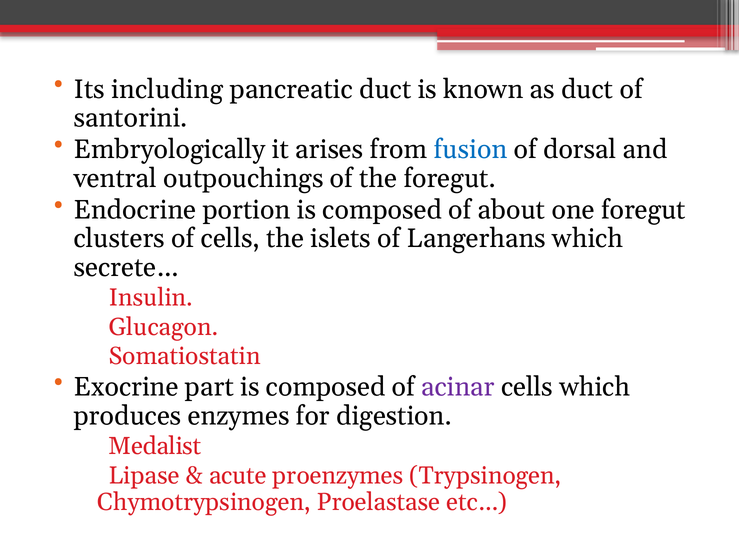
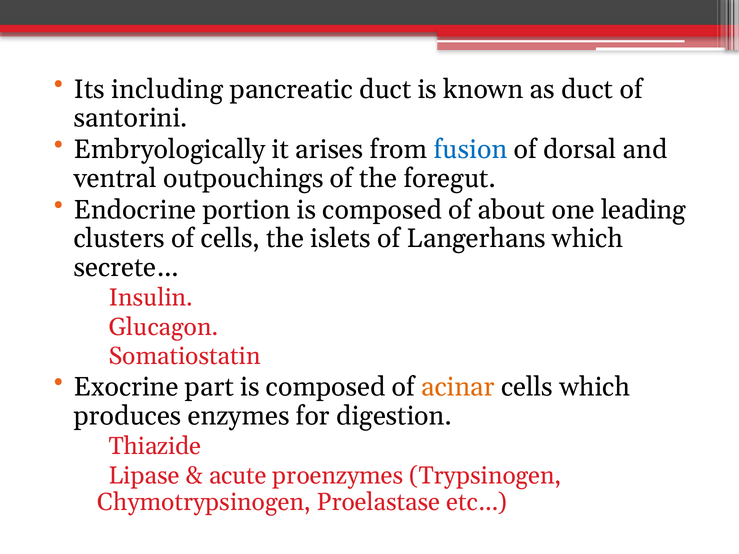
one foregut: foregut -> leading (644, 210)
acinar colour: purple -> orange (458, 387)
Medalist: Medalist -> Thiazide (155, 446)
